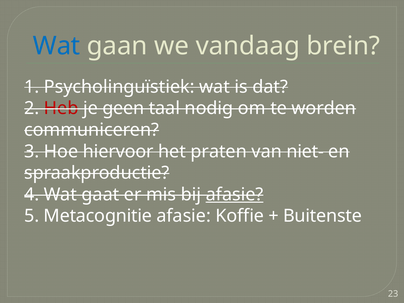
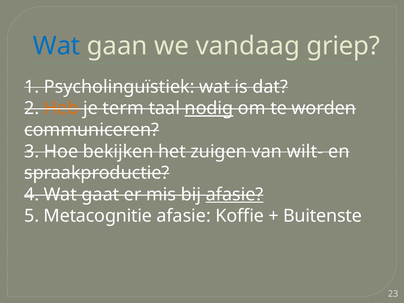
brein: brein -> griep (343, 46)
Heb colour: red -> orange (61, 108)
geen: geen -> term (123, 108)
nodig underline: none -> present (209, 108)
hiervoor: hiervoor -> bekijken (118, 151)
praten: praten -> zuigen (219, 151)
niet-: niet- -> wilt- (305, 151)
